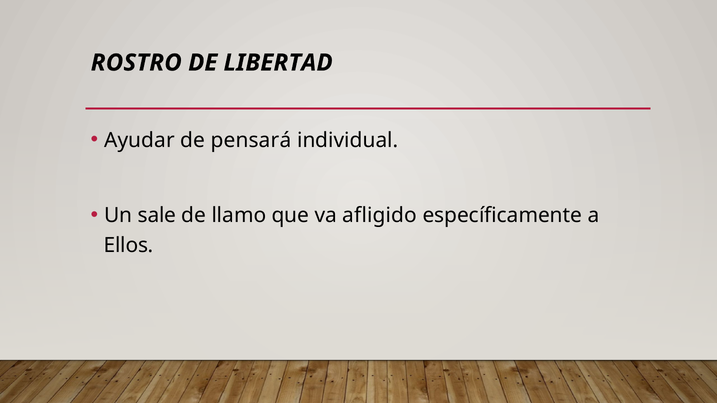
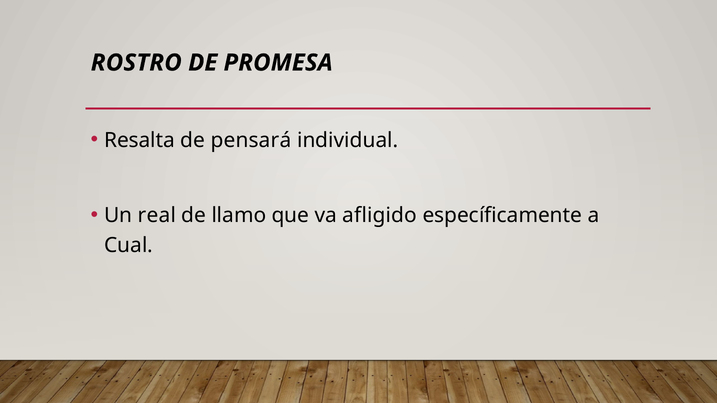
LIBERTAD: LIBERTAD -> PROMESA (278, 63)
Ayudar: Ayudar -> Resalta (140, 140)
sale: sale -> real (157, 215)
Ellos: Ellos -> Cual (129, 246)
